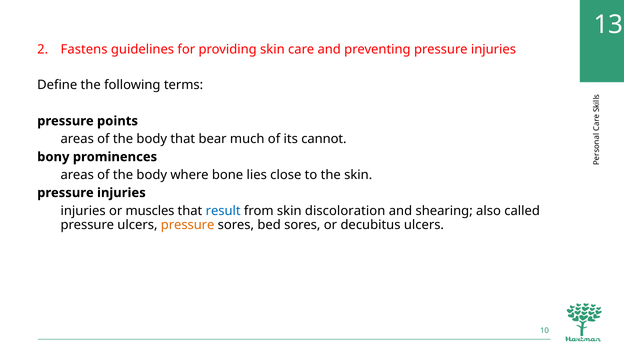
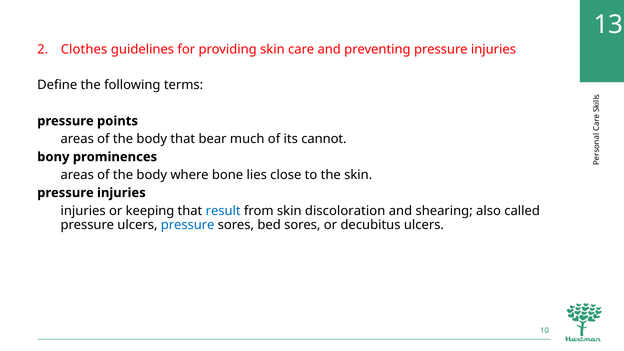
Fastens: Fastens -> Clothes (84, 49)
muscles: muscles -> keeping (150, 211)
pressure colour: orange -> blue (188, 225)
